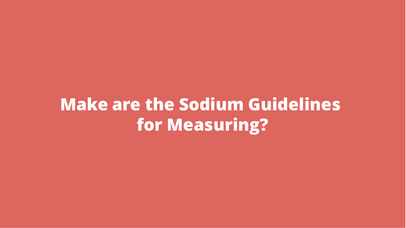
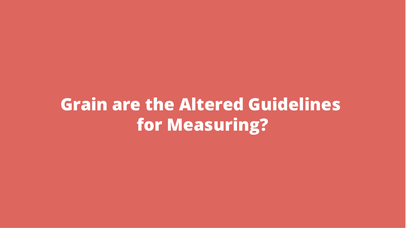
Make: Make -> Grain (84, 105)
Sodium: Sodium -> Altered (211, 105)
